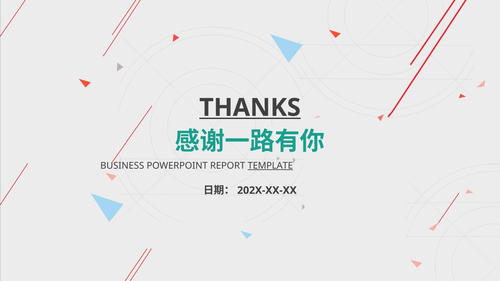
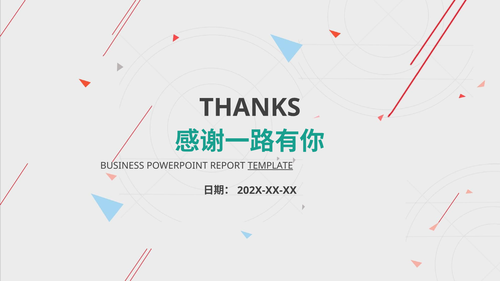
THANKS underline: present -> none (250, 108)
